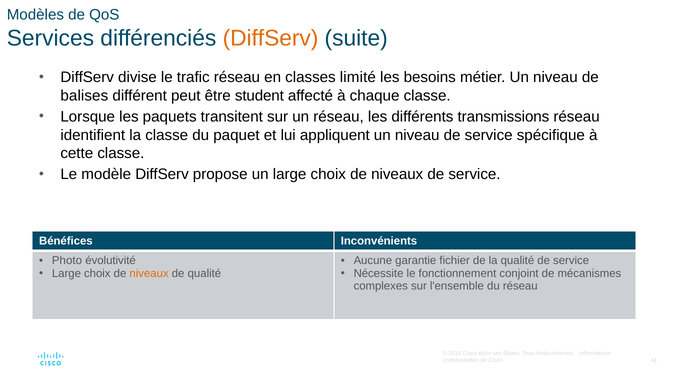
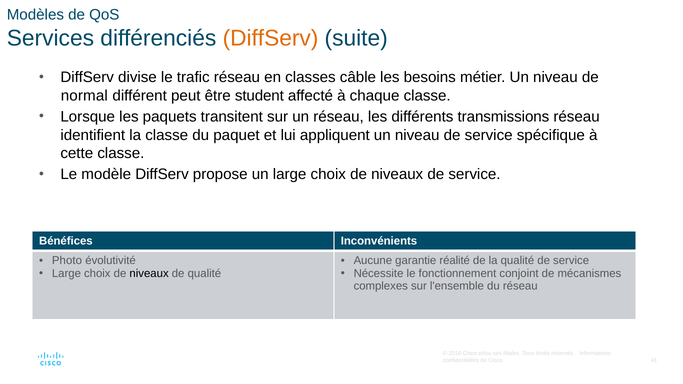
limité: limité -> câble (358, 77)
balises: balises -> normal (84, 96)
fichier: fichier -> réalité (455, 261)
niveaux colour: orange -> black (149, 273)
